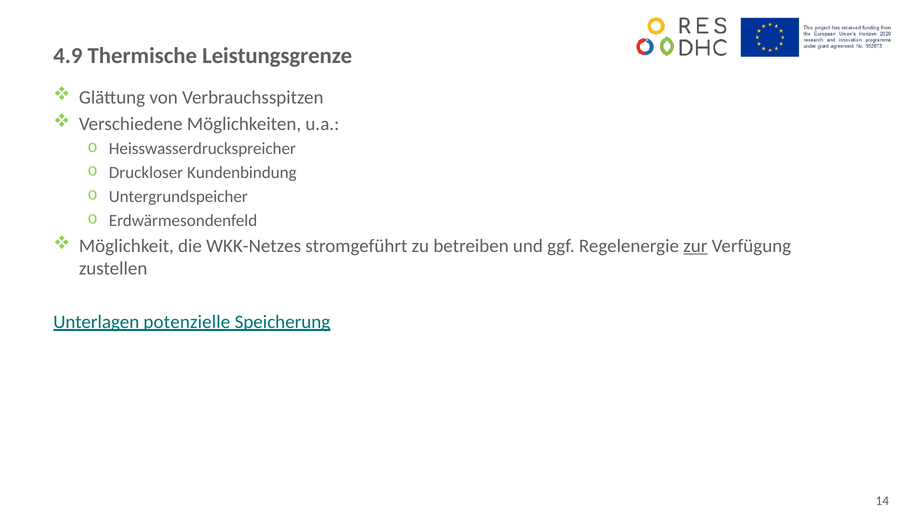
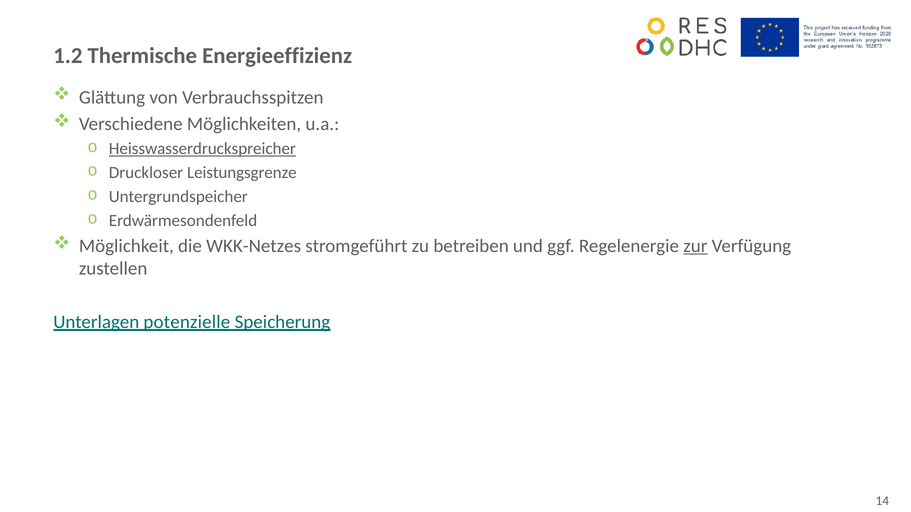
4.9: 4.9 -> 1.2 (68, 56)
Leistungsgrenze: Leistungsgrenze -> Energieeffizienz (277, 56)
Heisswasserdruckspreicher underline: none -> present (202, 149)
Kundenbindung: Kundenbindung -> Leistungsgrenze (242, 173)
